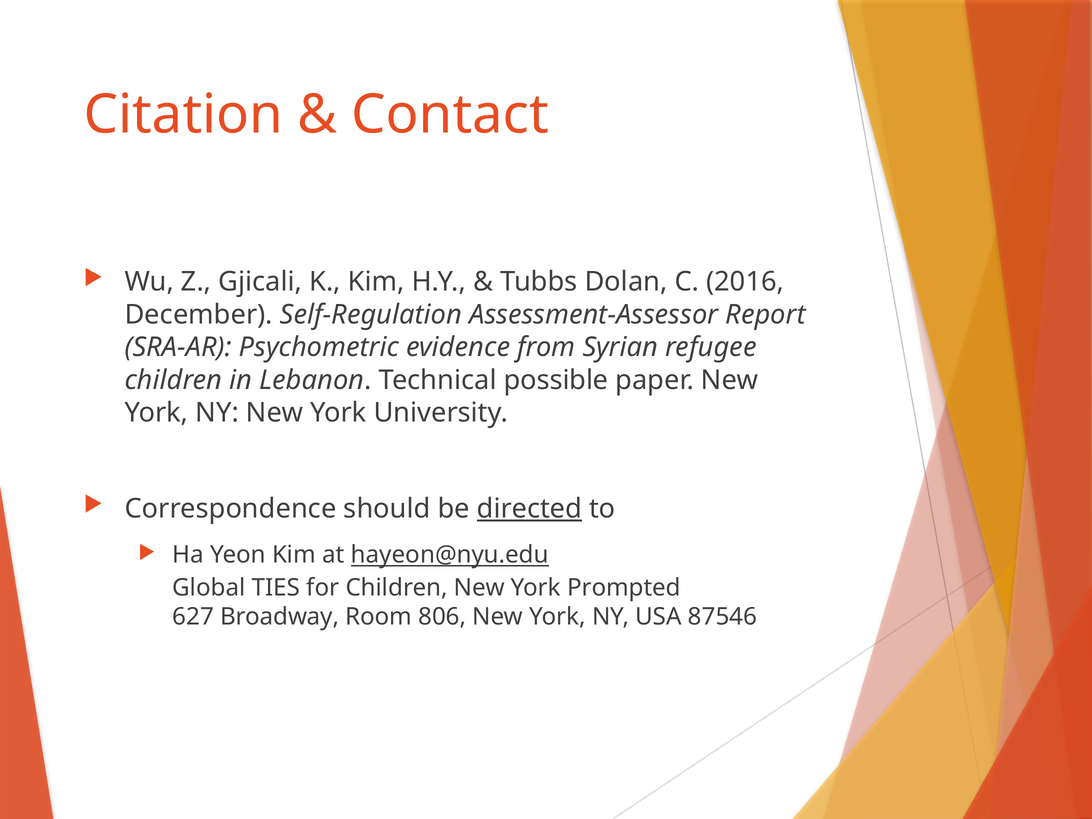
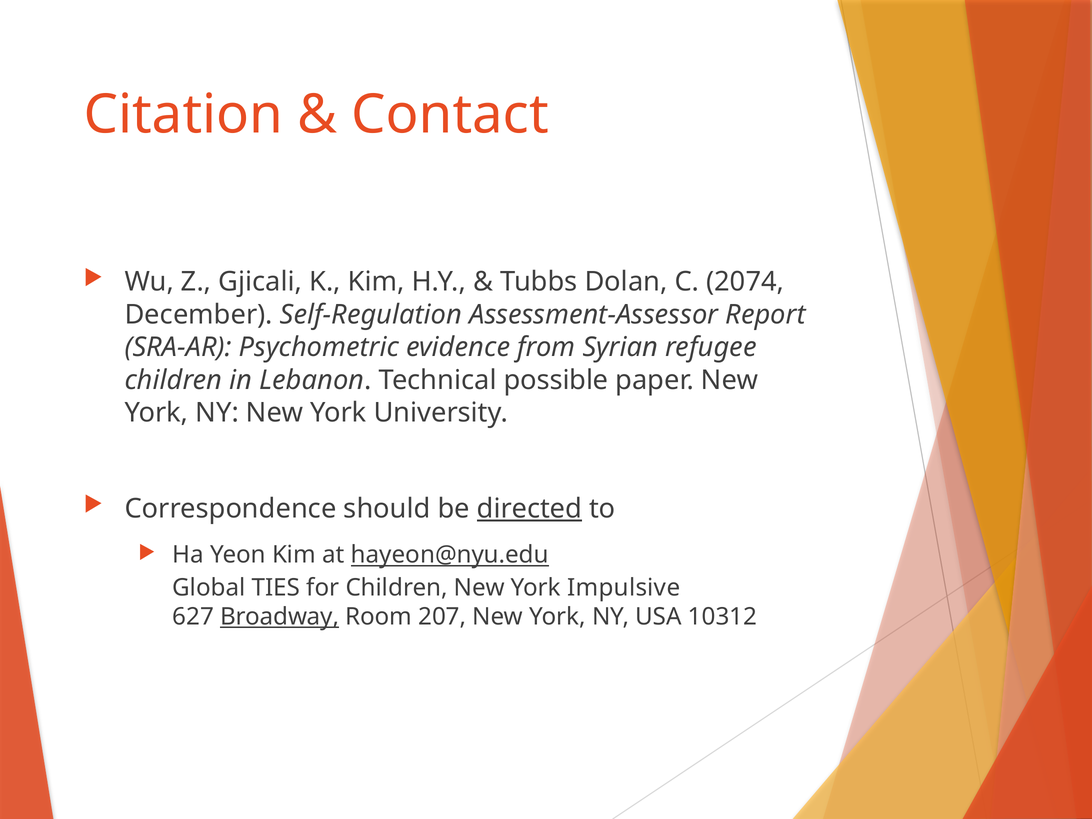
2016: 2016 -> 2074 (745, 282)
Prompted: Prompted -> Impulsive (624, 588)
Broadway underline: none -> present (280, 617)
806: 806 -> 207 (442, 617)
87546: 87546 -> 10312 (723, 617)
